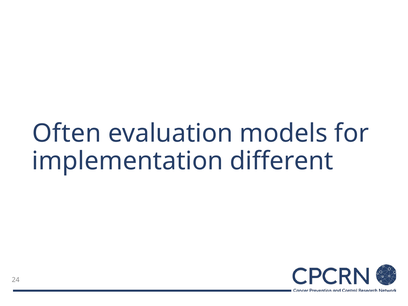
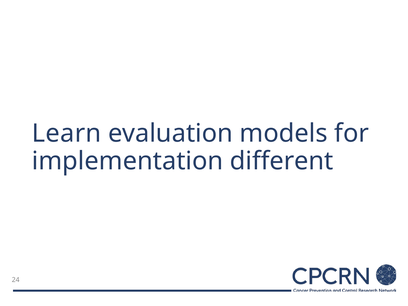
Often: Often -> Learn (67, 133)
